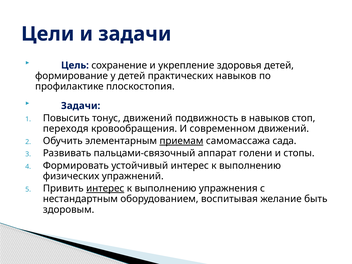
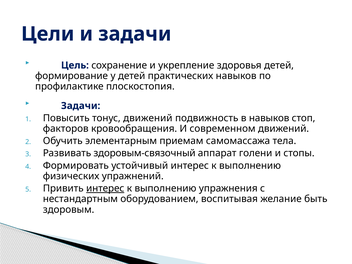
переходя: переходя -> факторов (66, 129)
приемам underline: present -> none (181, 141)
сада: сада -> тела (284, 141)
пальцами-связочный: пальцами-связочный -> здоровым-связочный (145, 153)
